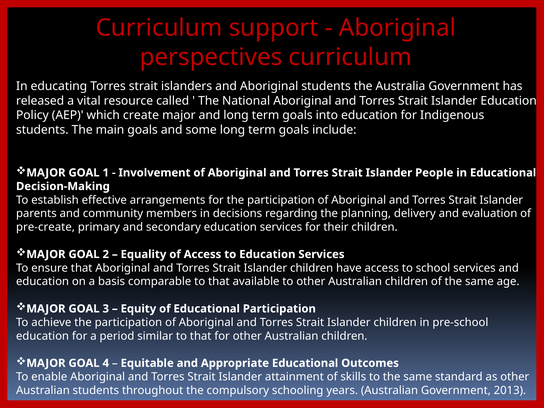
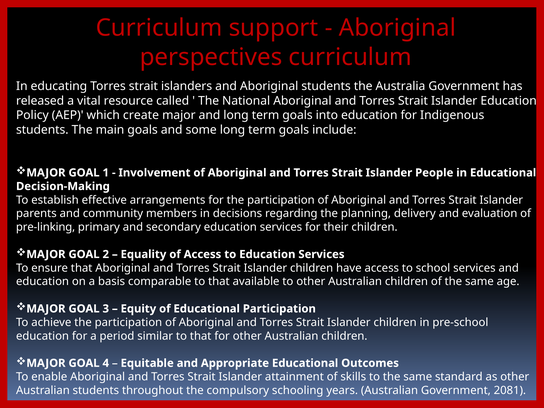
pre-create: pre-create -> pre-linking (46, 227)
2013: 2013 -> 2081 (510, 390)
